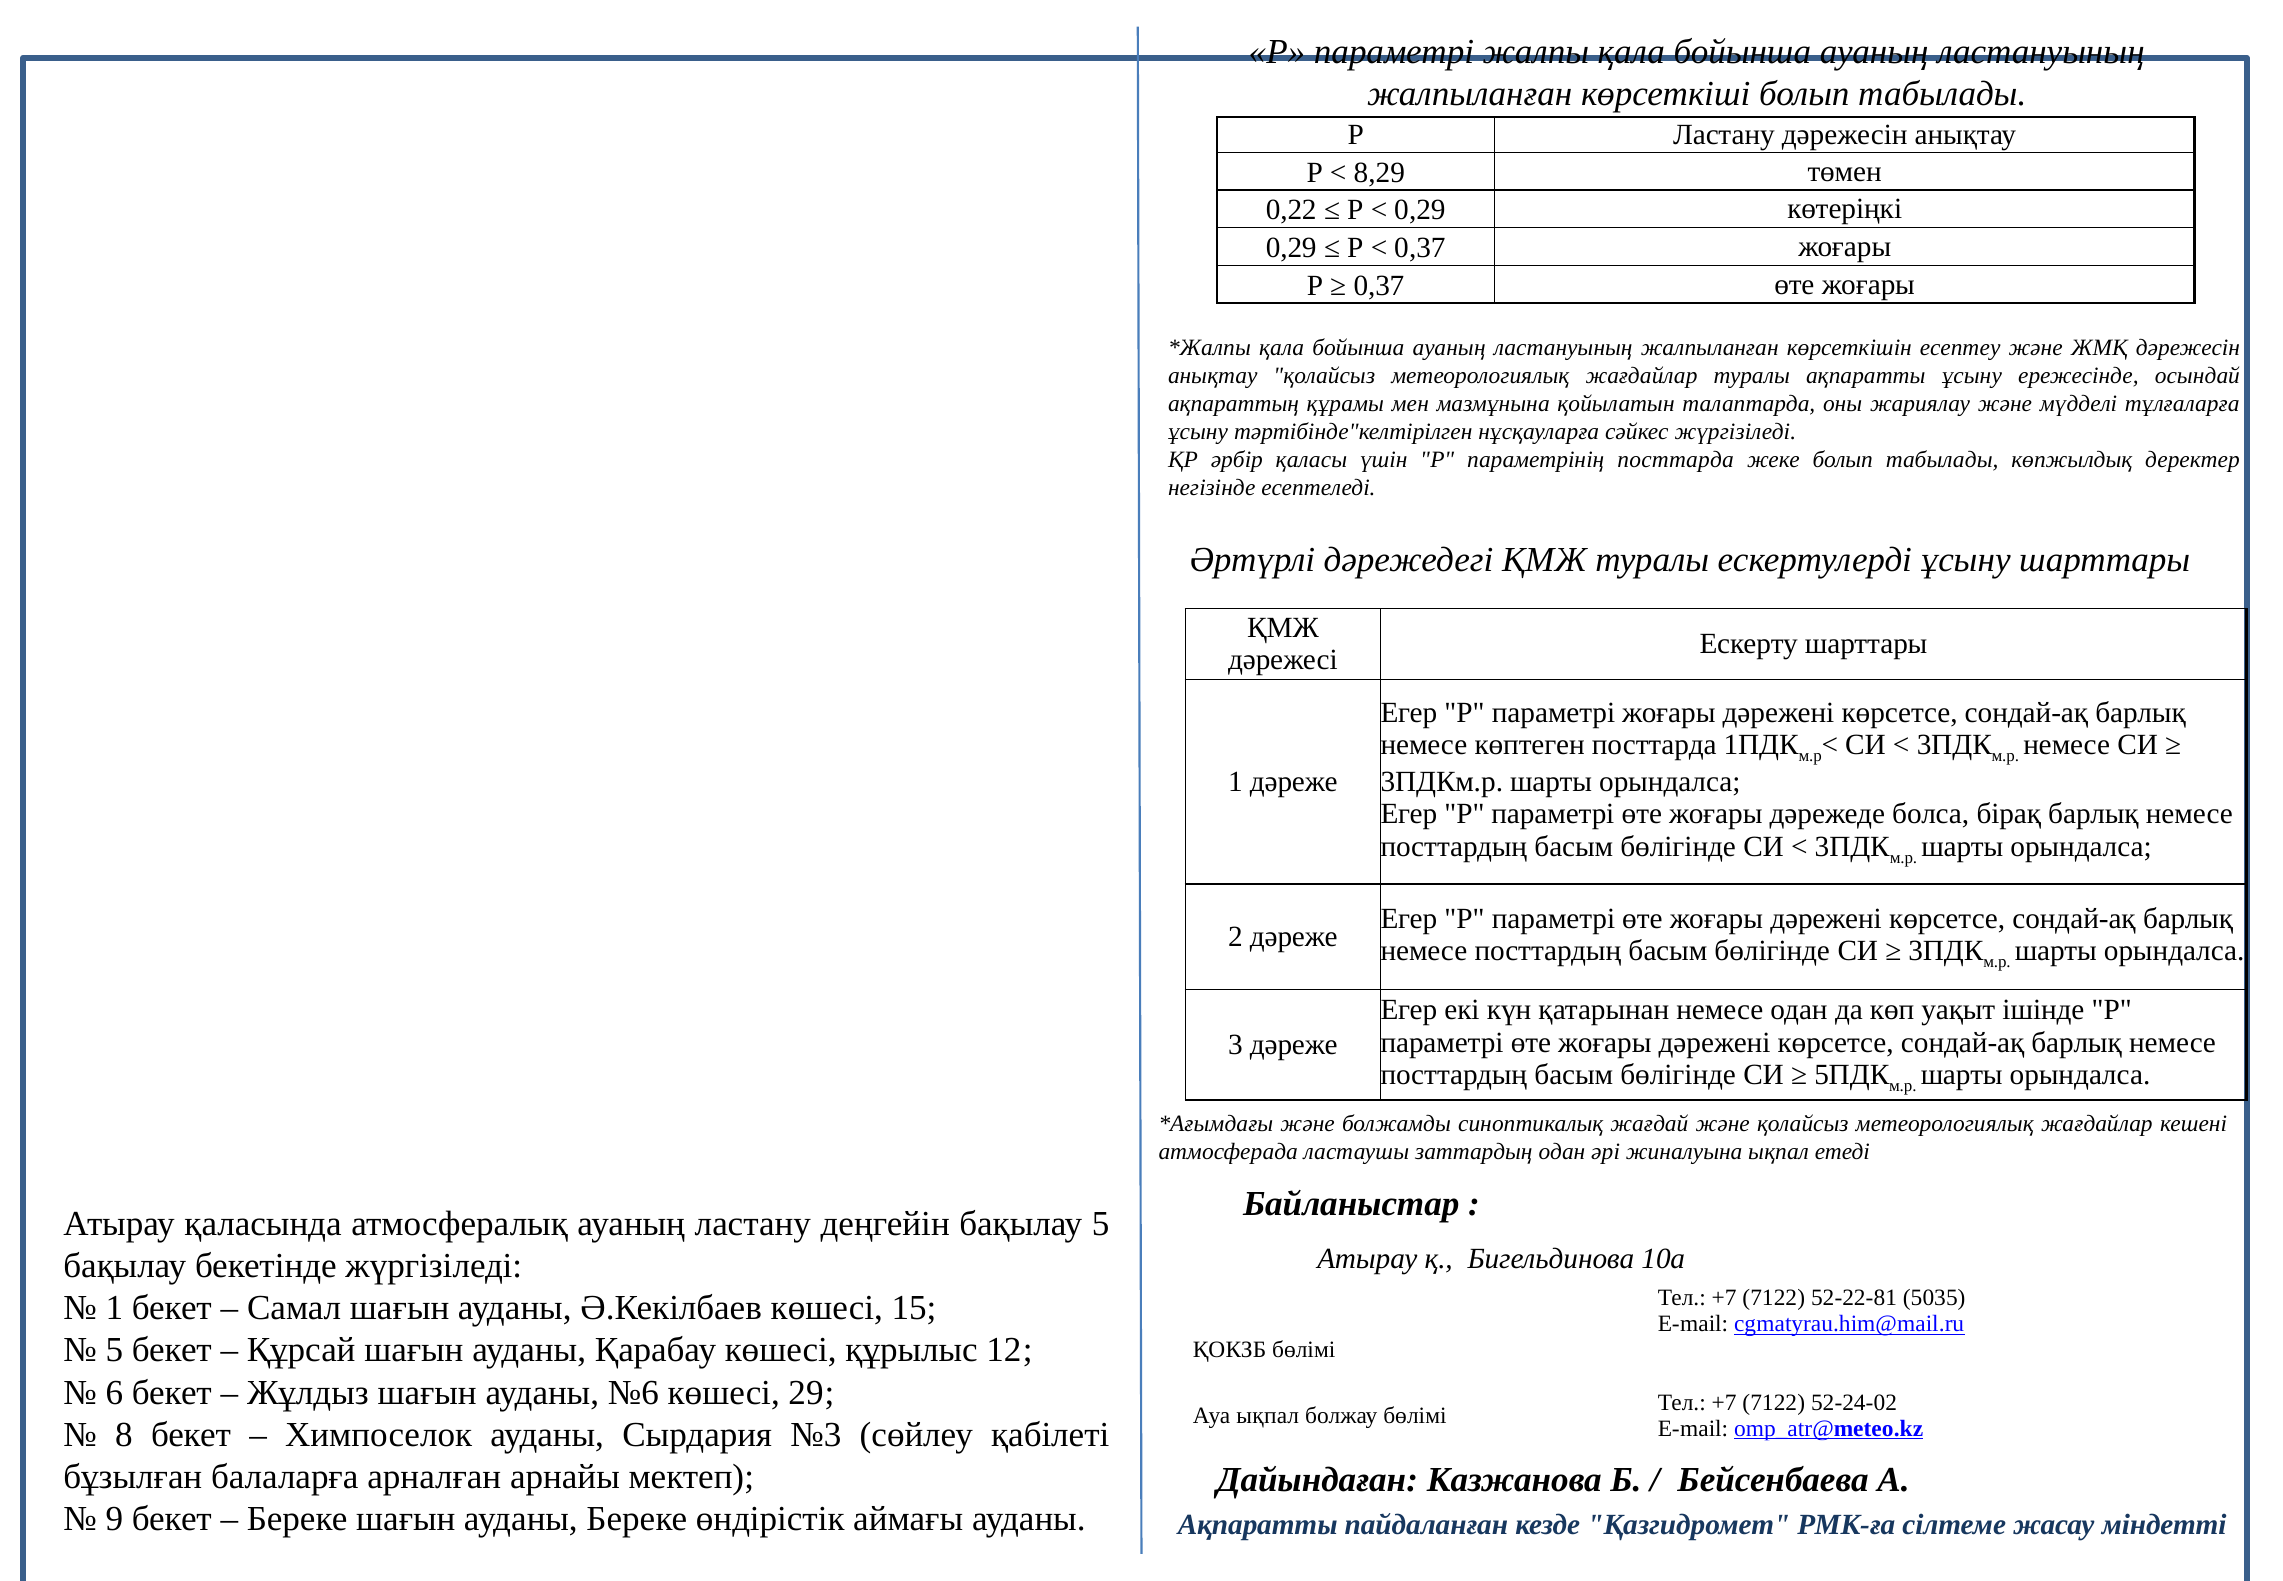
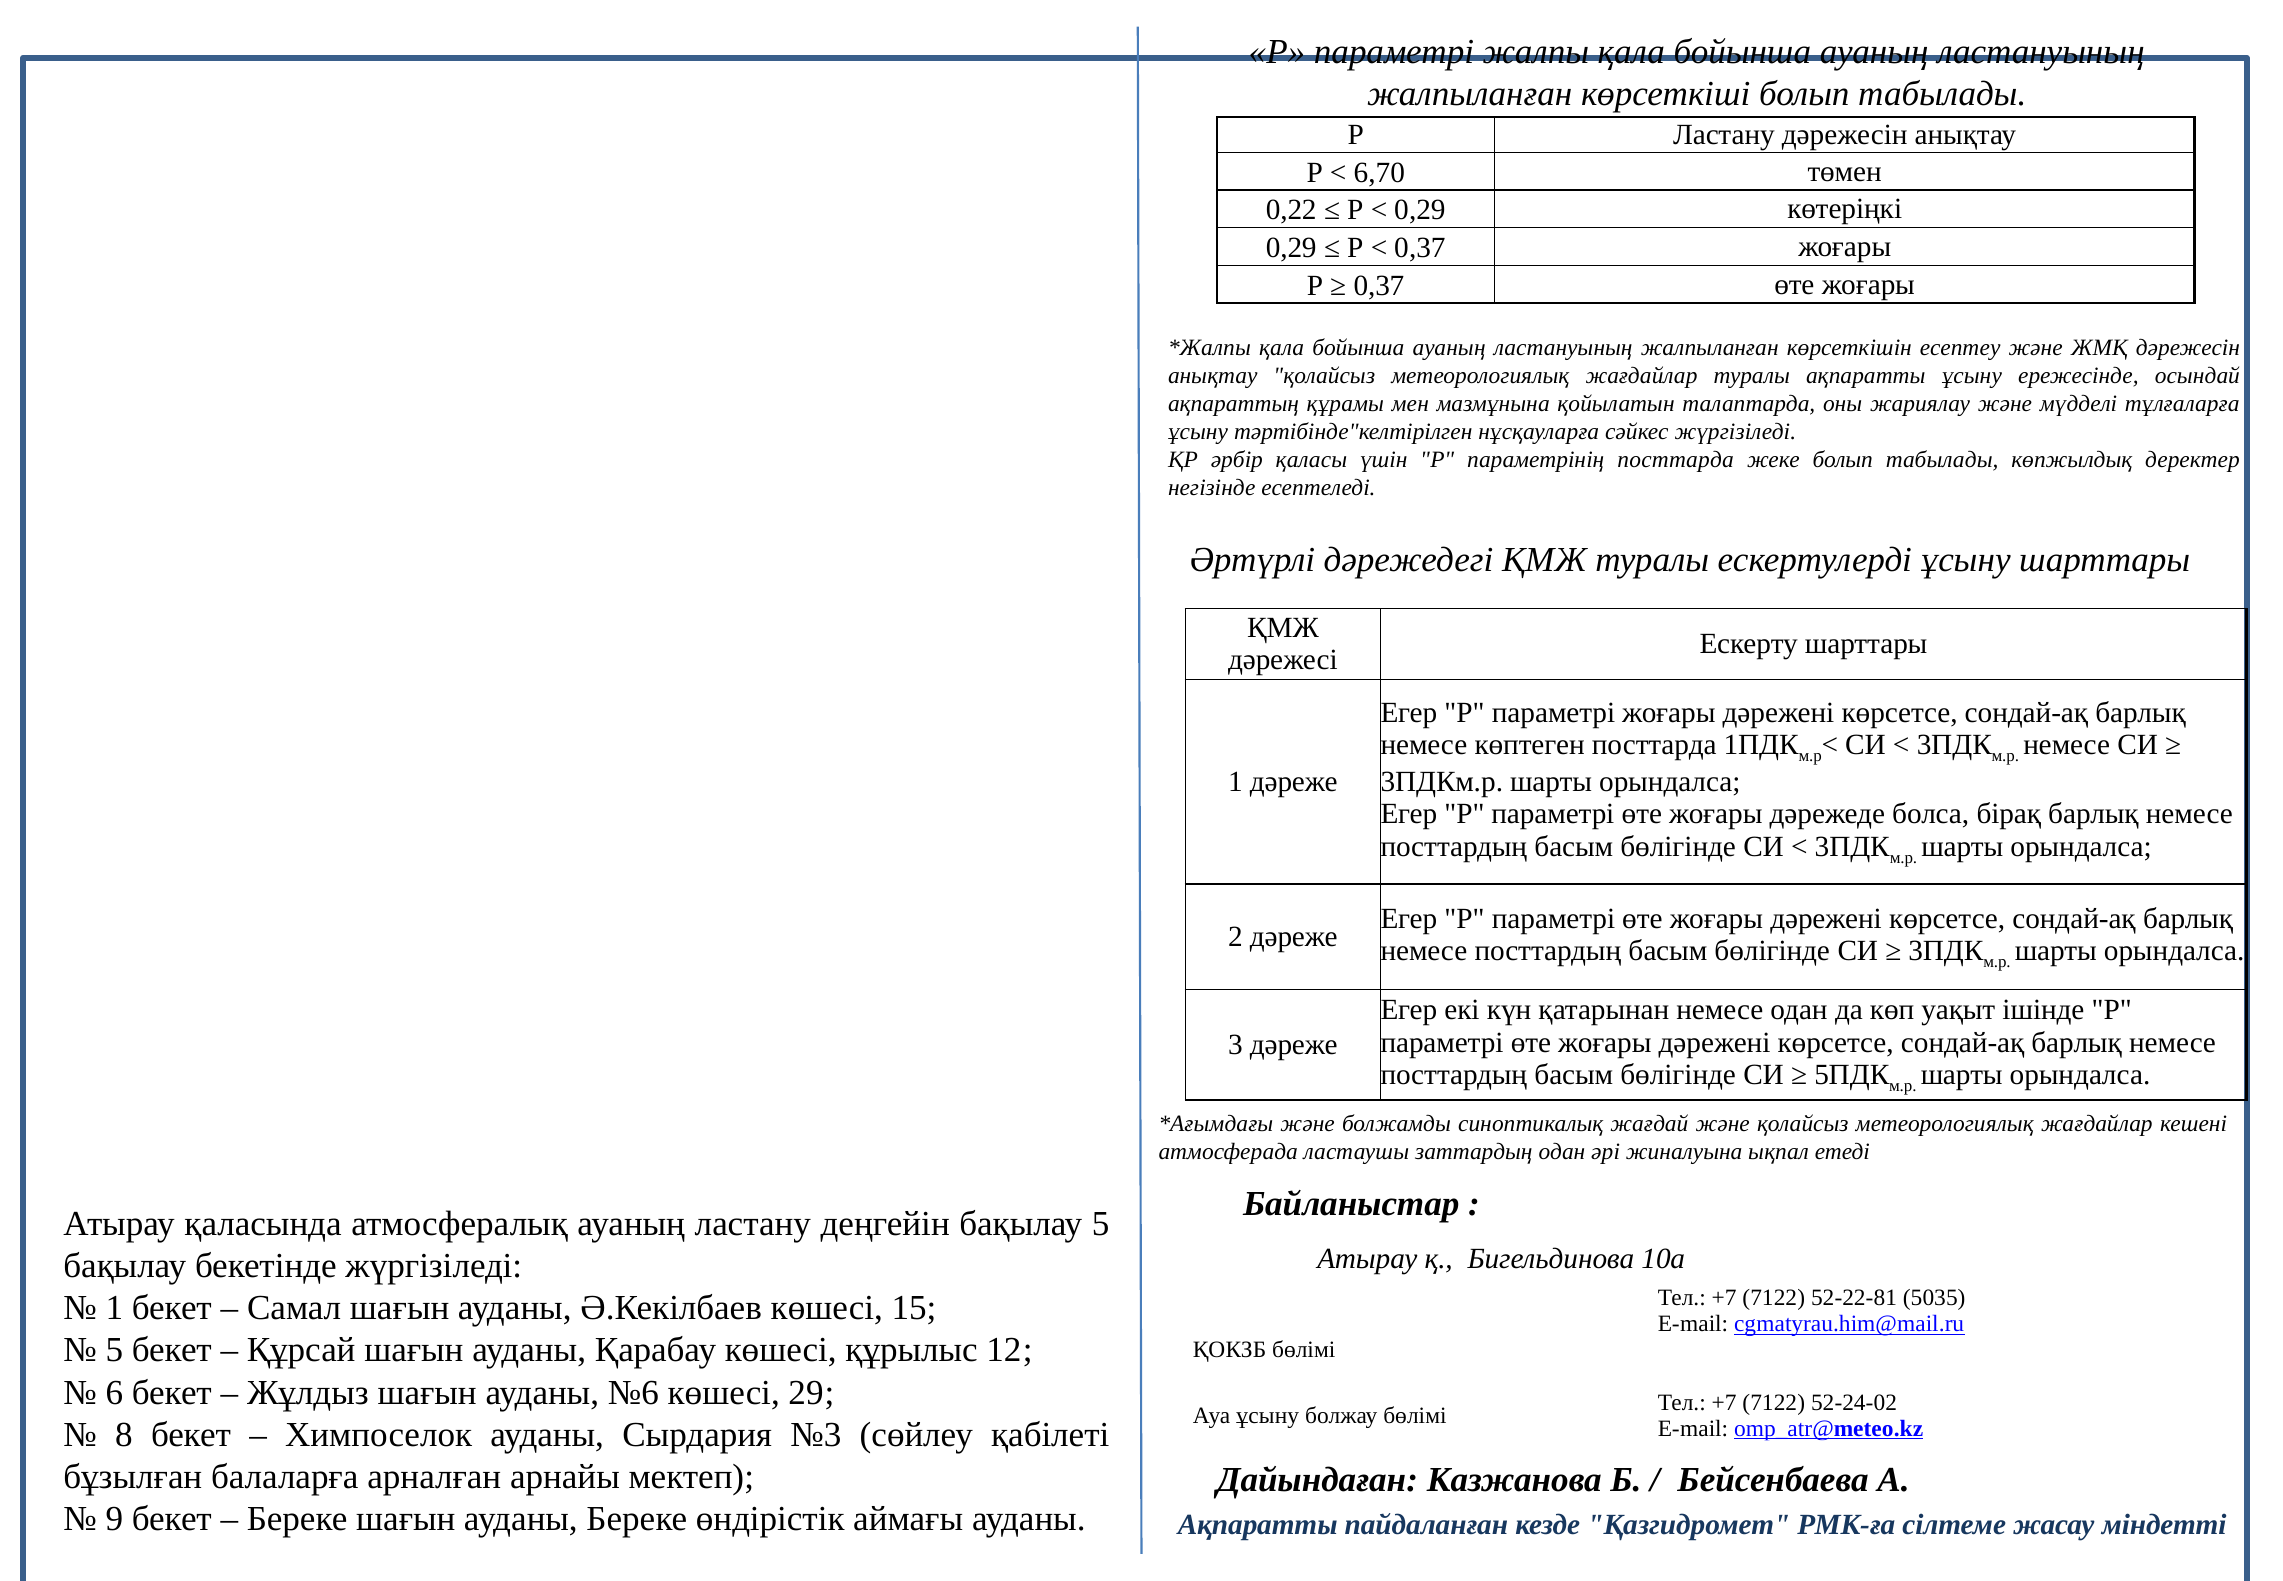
8,29: 8,29 -> 6,70 (1379, 172)
Ауа ықпал: ықпал -> ұсыну (1268, 1415)
